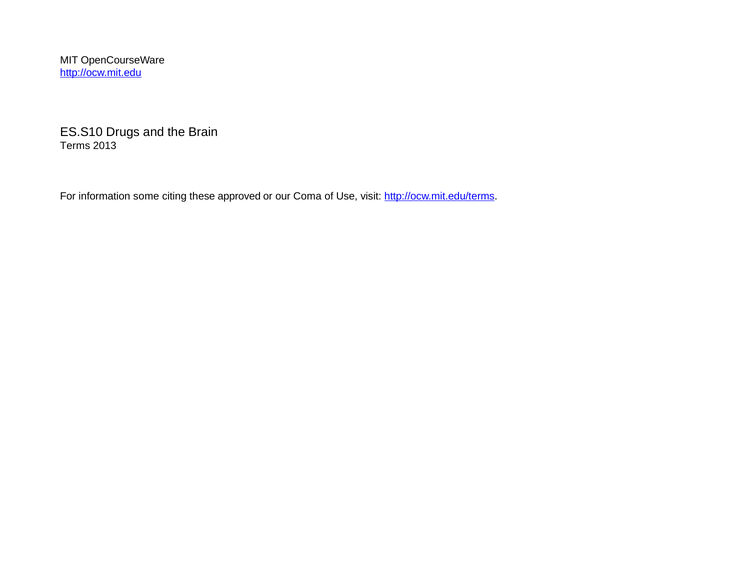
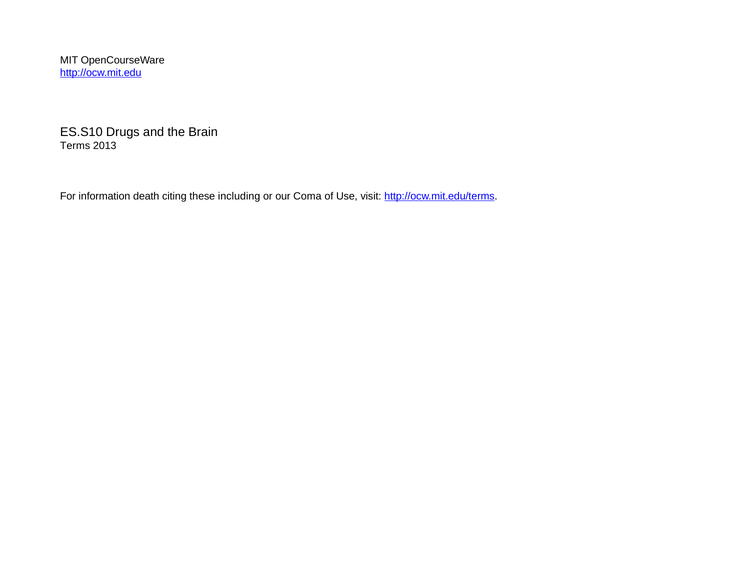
some: some -> death (146, 196)
approved: approved -> including (239, 196)
